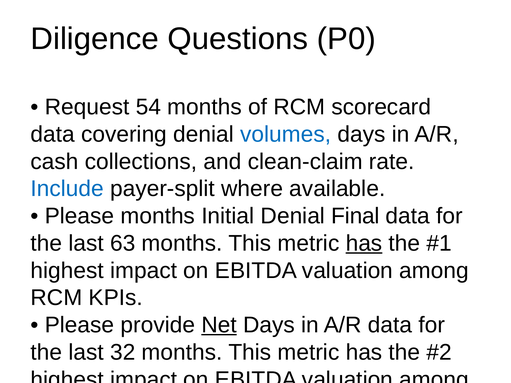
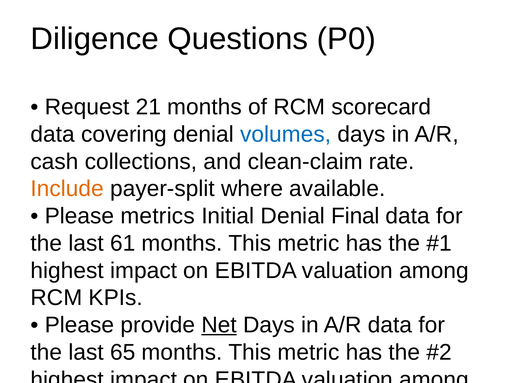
54: 54 -> 21 (148, 107)
Include colour: blue -> orange (67, 189)
Please months: months -> metrics (158, 216)
63: 63 -> 61 (123, 243)
has underline: present -> none (364, 243)
32: 32 -> 65 (123, 352)
